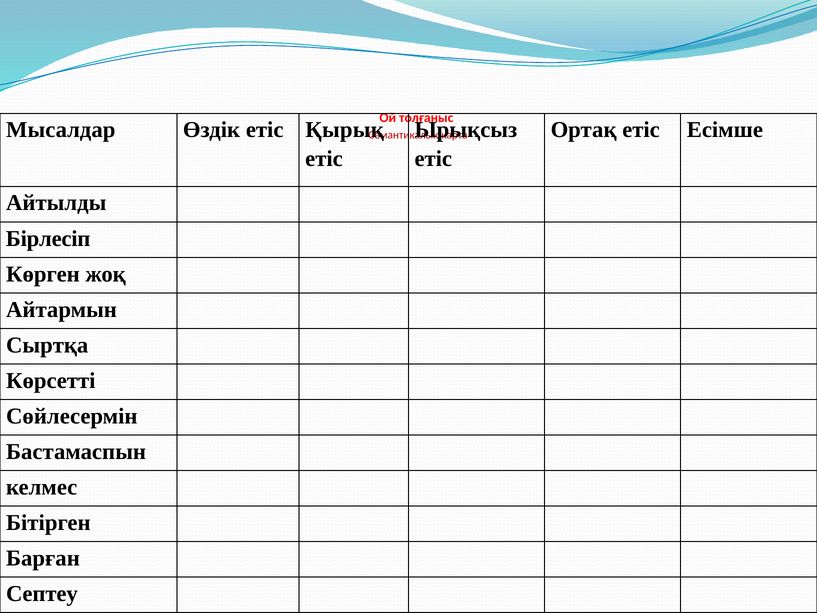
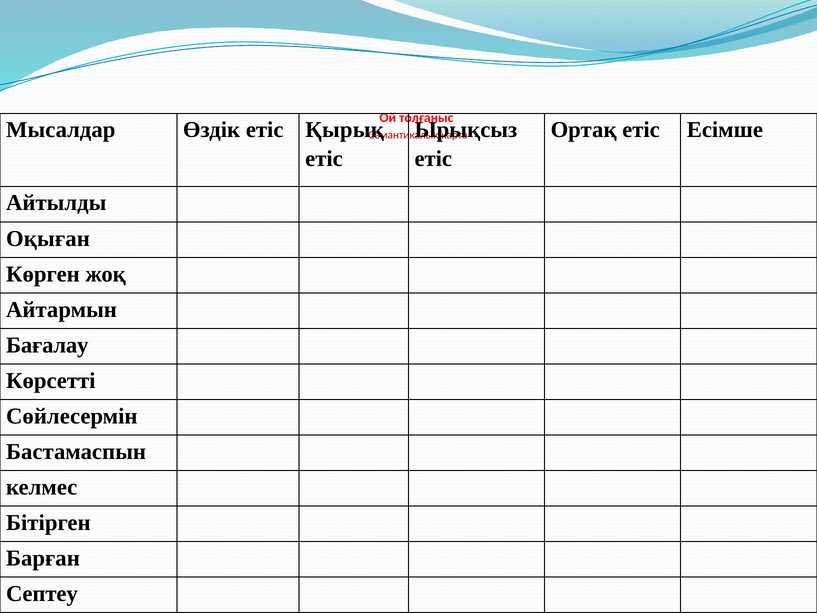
Бірлесіп: Бірлесіп -> Оқыған (48, 238)
Сыртқа: Сыртқа -> Бағалау (47, 345)
